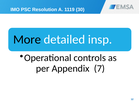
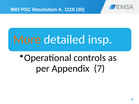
More colour: black -> orange (27, 40)
